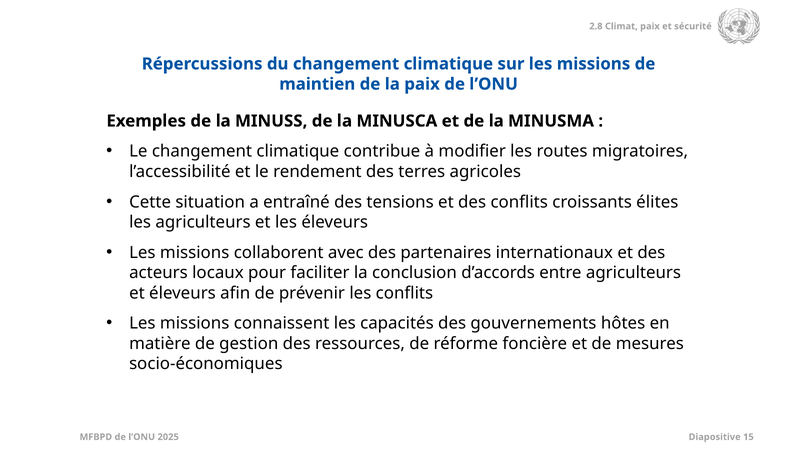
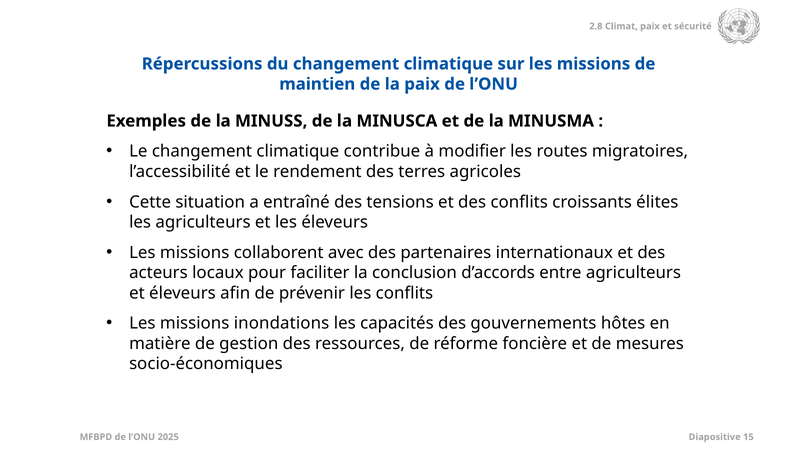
connaissent: connaissent -> inondations (282, 323)
